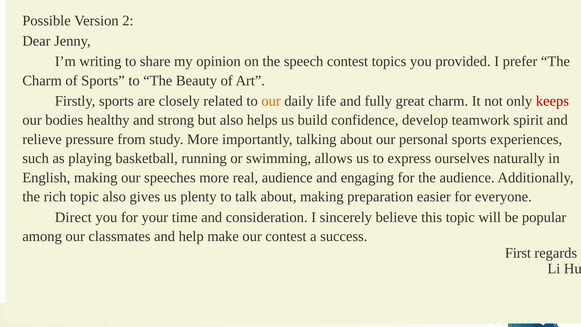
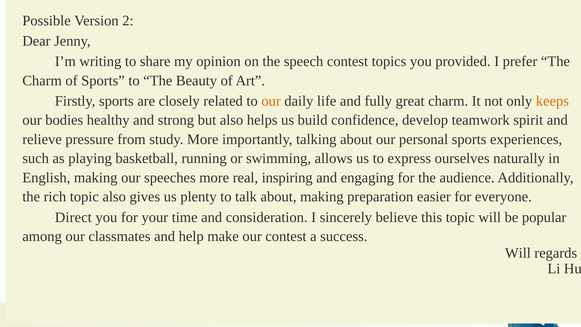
keeps colour: red -> orange (552, 101)
real audience: audience -> inspiring (287, 178)
First: First -> Will (518, 253)
